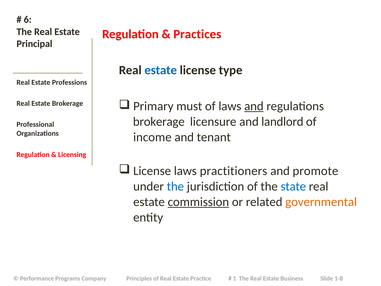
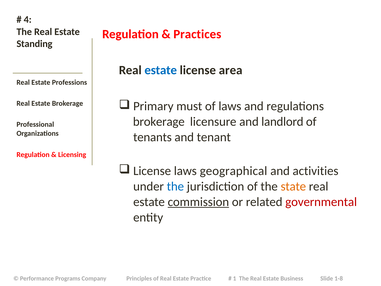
6: 6 -> 4 (28, 19)
Principal: Principal -> Standing (34, 44)
type: type -> area (231, 70)
and underline: present -> none (254, 106)
income: income -> tenants (152, 137)
practitioners: practitioners -> geographical (234, 171)
promote: promote -> activities (316, 171)
state colour: blue -> orange (293, 186)
governmental colour: orange -> red (321, 202)
